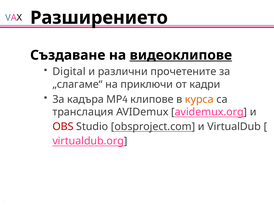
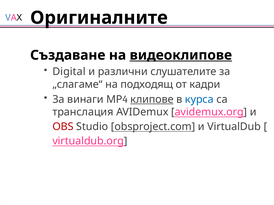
Разширението: Разширението -> Оригиналните (99, 18)
прочетените: прочетените -> слушателите (183, 72)
приключи: приключи -> подходящ (147, 85)
кадъра: кадъра -> винаги (85, 100)
клипове underline: none -> present (152, 100)
курса colour: orange -> blue (199, 100)
